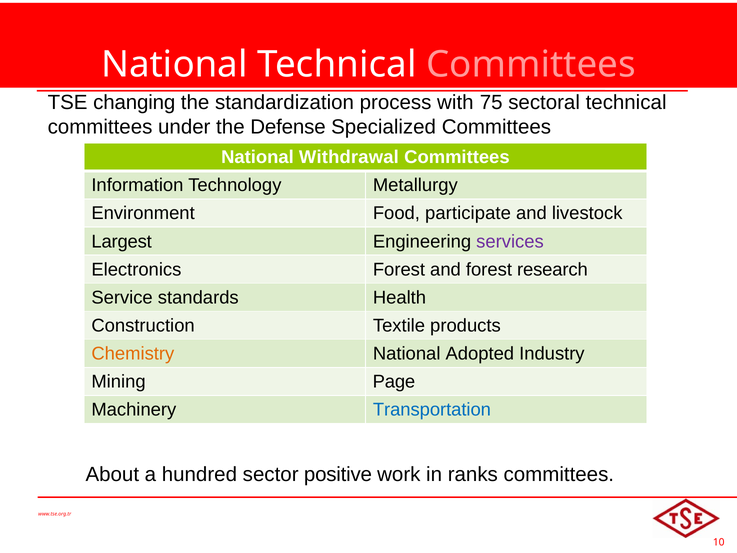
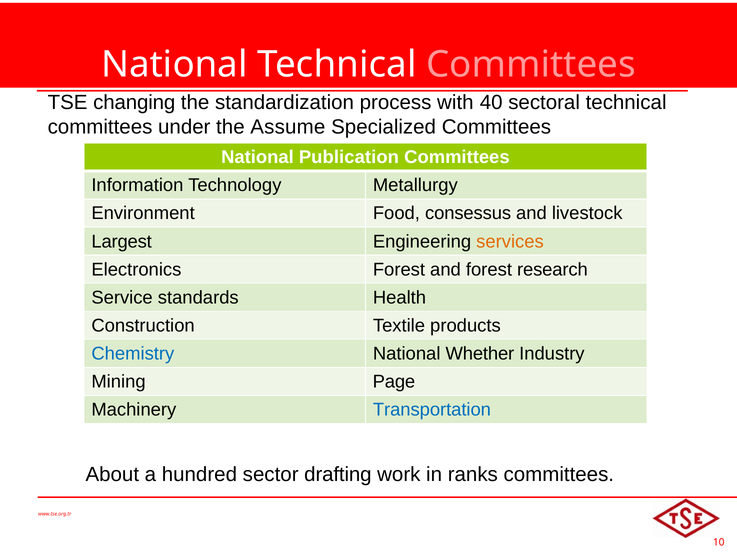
75: 75 -> 40 (491, 102)
Defense: Defense -> Assume (288, 127)
Withdrawal: Withdrawal -> Publication (349, 157)
participate: participate -> consessus (468, 213)
services colour: purple -> orange (510, 241)
Chemistry colour: orange -> blue (133, 353)
Adopted: Adopted -> Whether (480, 353)
positive: positive -> drafting (338, 474)
